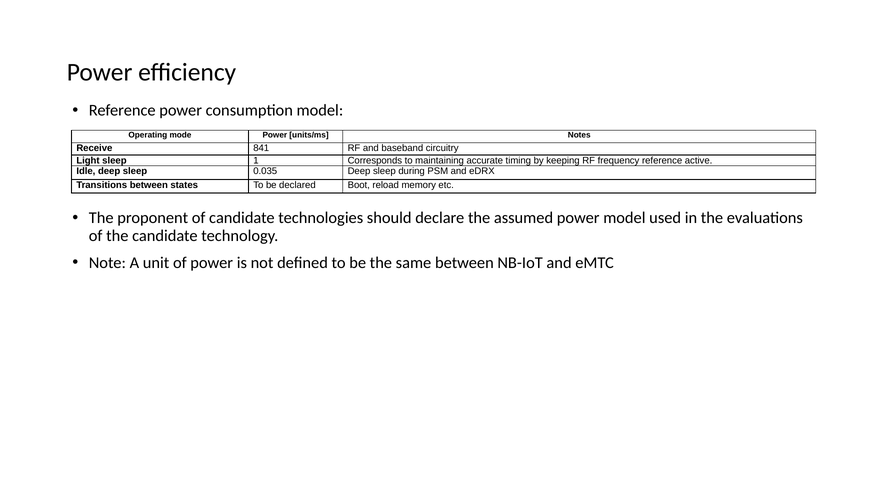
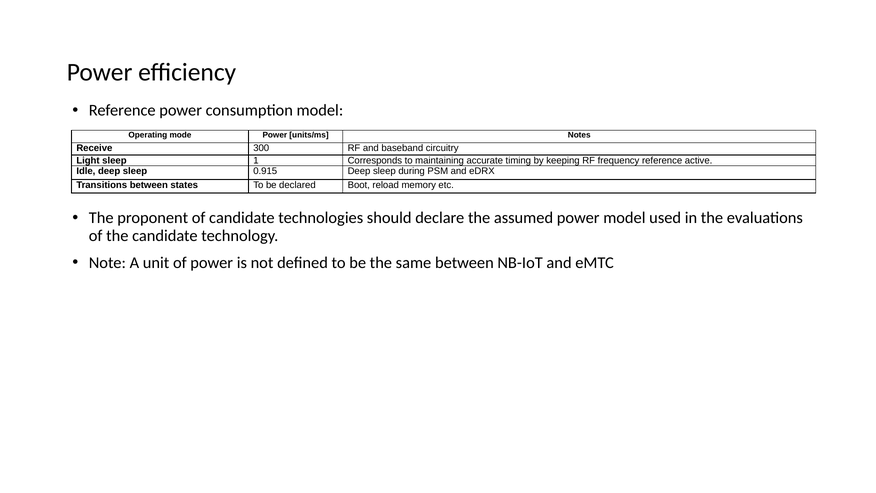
841: 841 -> 300 (261, 148)
0.035: 0.035 -> 0.915 (265, 171)
